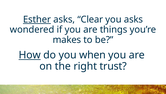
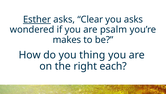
things: things -> psalm (114, 29)
How underline: present -> none (30, 55)
when: when -> thing (92, 55)
trust: trust -> each (113, 66)
